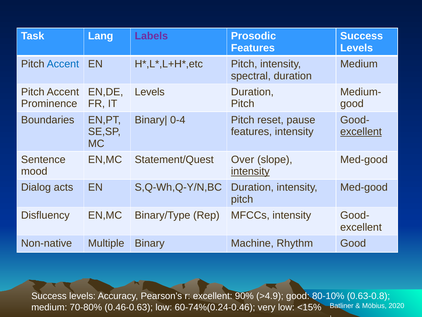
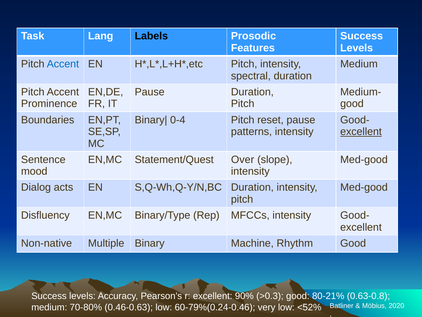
Labels colour: purple -> black (151, 36)
Levels: Levels -> Pause (150, 92)
features: features -> patterns (251, 131)
intensity underline: present -> none (250, 171)
>4.9: >4.9 -> >0.3 (270, 296)
80-10%: 80-10% -> 80-21% (328, 296)
60-74%(0.24-0.46: 60-74%(0.24-0.46 -> 60-79%(0.24-0.46 (215, 307)
<15%: <15% -> <52% (309, 307)
